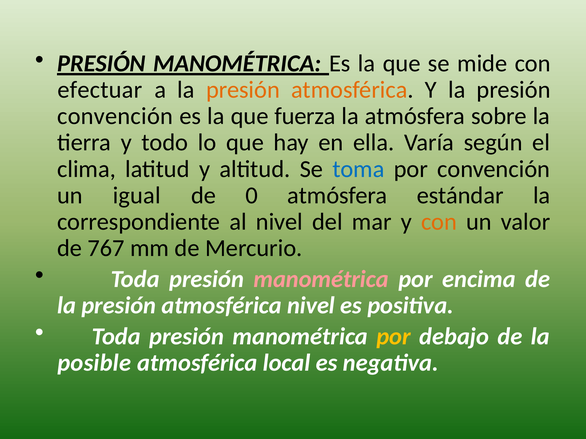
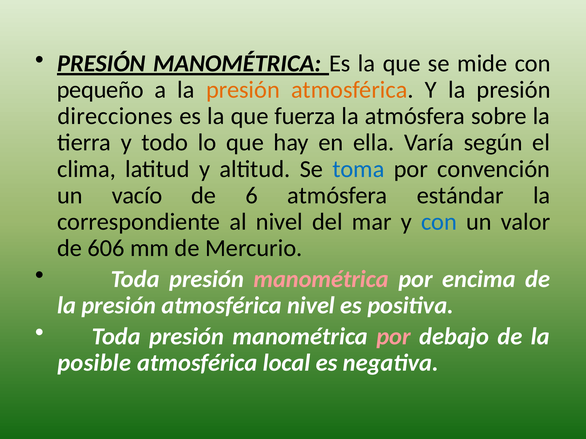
efectuar: efectuar -> pequeño (100, 90)
convención: convención -> direcciones (115, 116)
igual: igual -> vacío (137, 196)
0: 0 -> 6 (252, 196)
con colour: orange -> blue (439, 222)
767: 767 -> 606 (106, 248)
por colour: yellow -> pink (394, 337)
